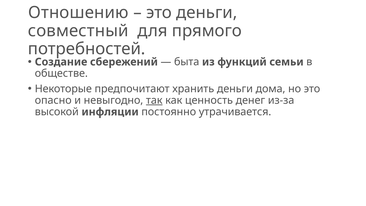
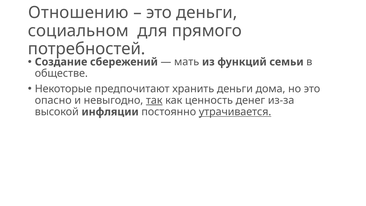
совместный: совместный -> социальном (78, 31)
быта: быта -> мать (187, 62)
утрачивается underline: none -> present (235, 112)
